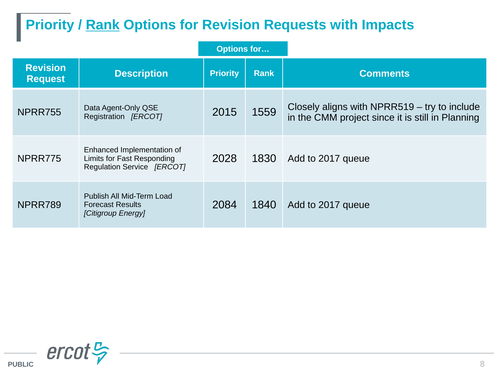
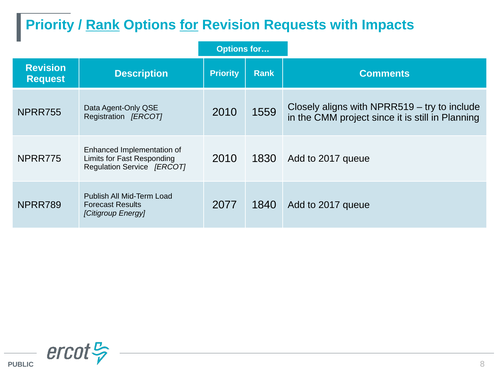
for underline: none -> present (189, 25)
Registration ERCOT 2015: 2015 -> 2010 (225, 112)
2028: 2028 -> 2010 (225, 159)
2084: 2084 -> 2077 (225, 205)
